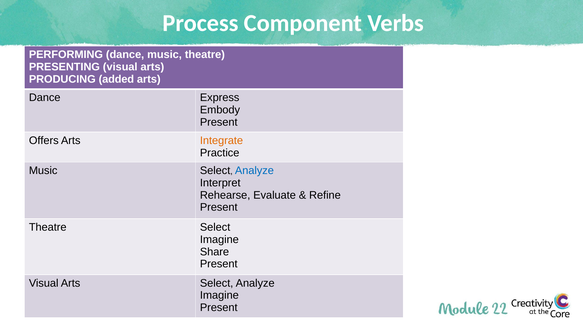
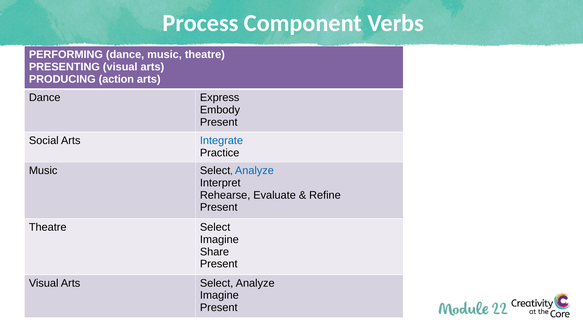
added: added -> action (116, 79)
Offers: Offers -> Social (44, 141)
Integrate colour: orange -> blue (221, 141)
